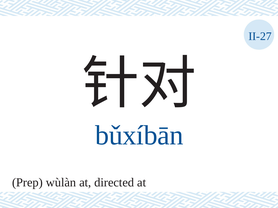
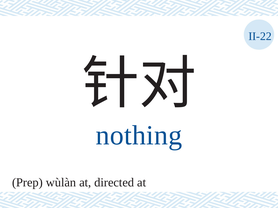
II-27: II-27 -> II-22 (260, 36)
bǔxíbān: bǔxíbān -> nothing (139, 136)
